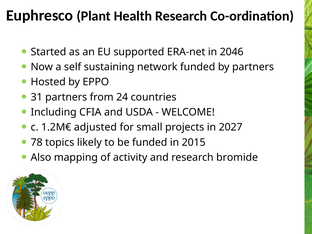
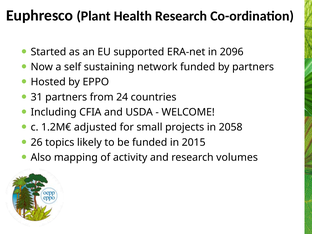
2046: 2046 -> 2096 (232, 52)
2027: 2027 -> 2058 (231, 127)
78: 78 -> 26 (37, 142)
bromide: bromide -> volumes (237, 157)
